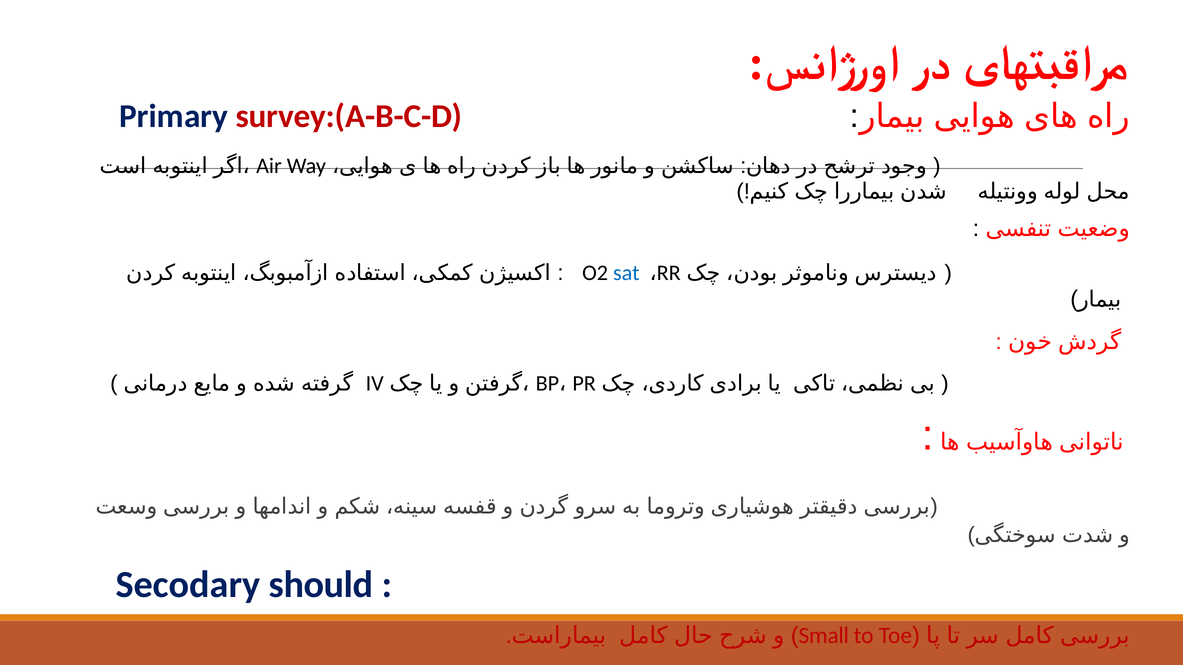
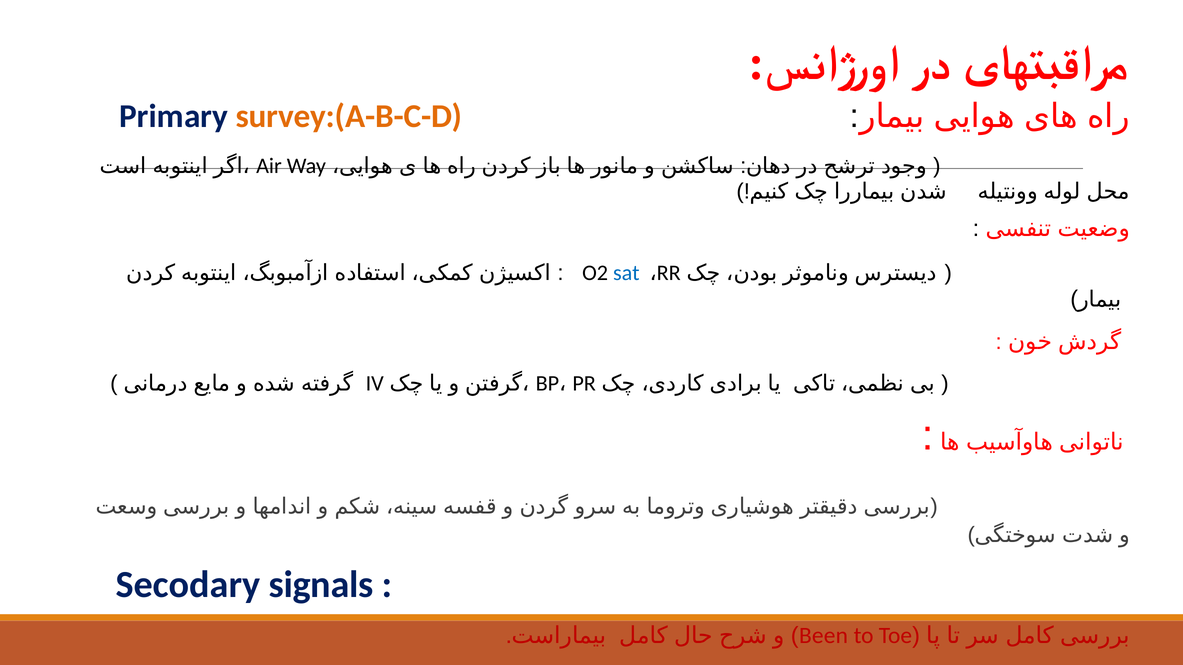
survey:(A-B-C-D colour: red -> orange (349, 116)
should: should -> signals (321, 585)
Small: Small -> Been (824, 636)
